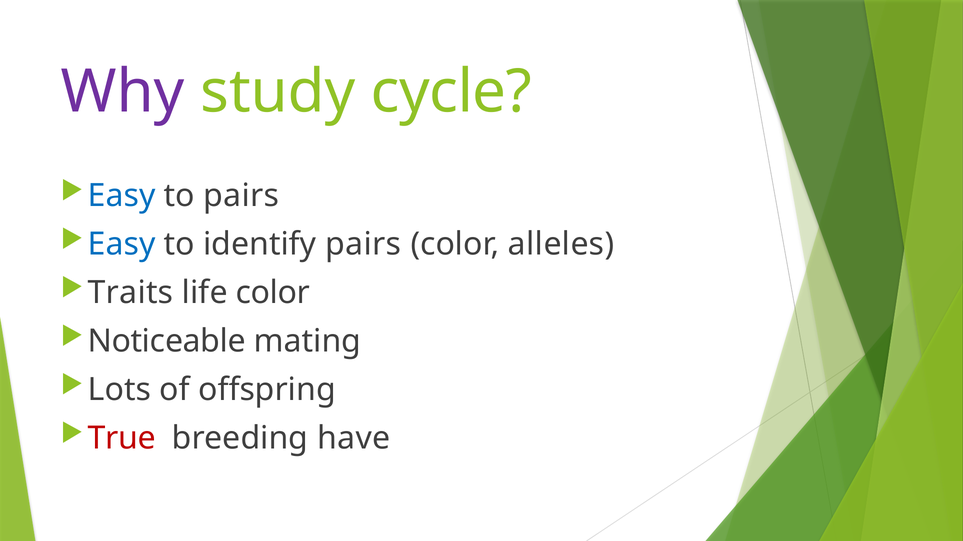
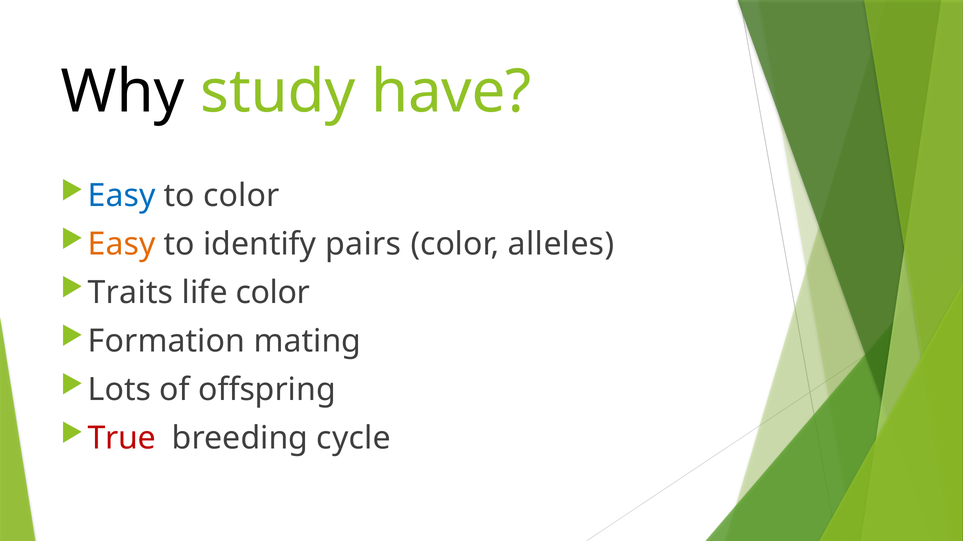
Why colour: purple -> black (123, 92)
cycle: cycle -> have (451, 92)
to pairs: pairs -> color (241, 196)
Easy colour: blue -> orange (122, 244)
Noticeable: Noticeable -> Formation (167, 341)
have: have -> cycle (354, 439)
